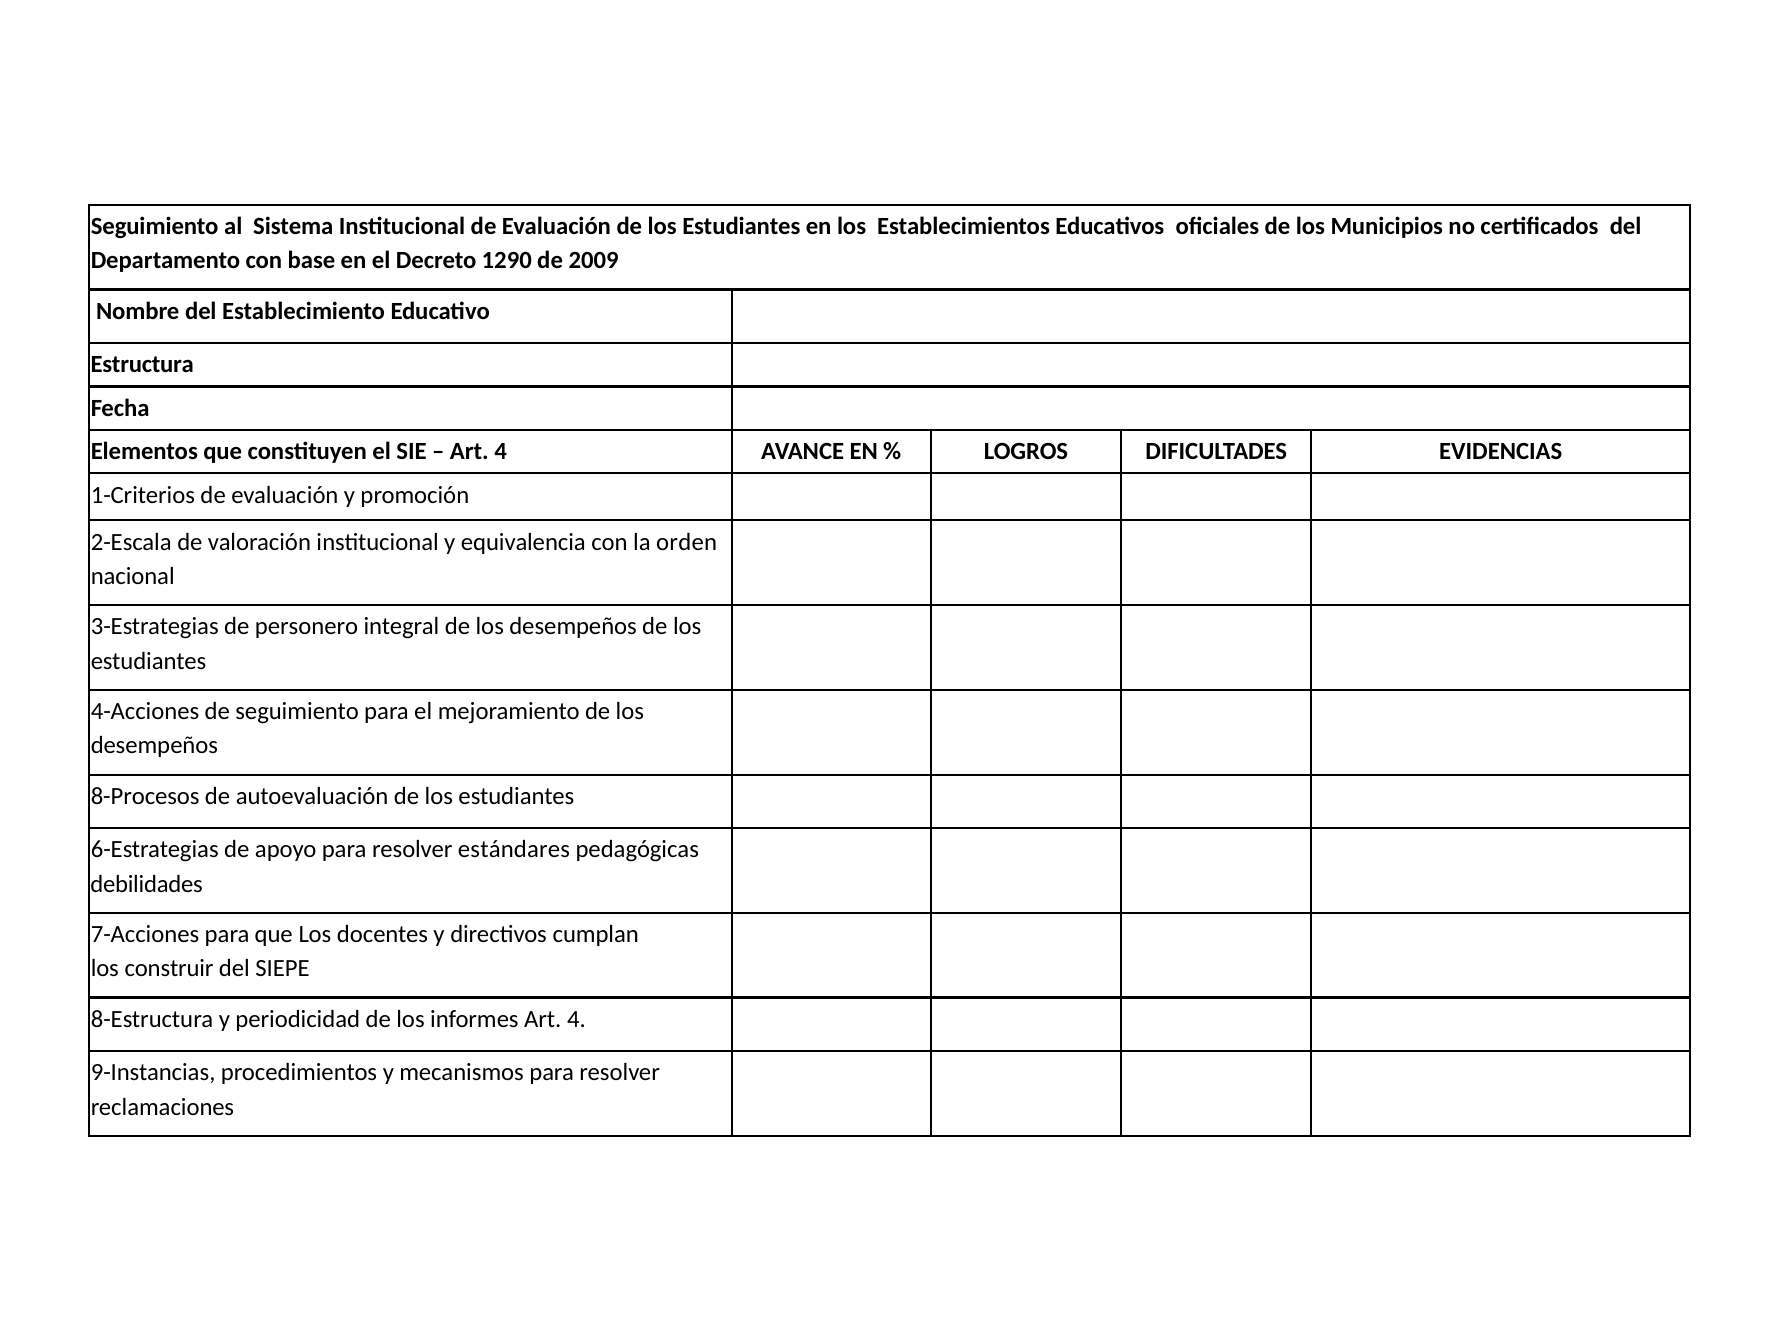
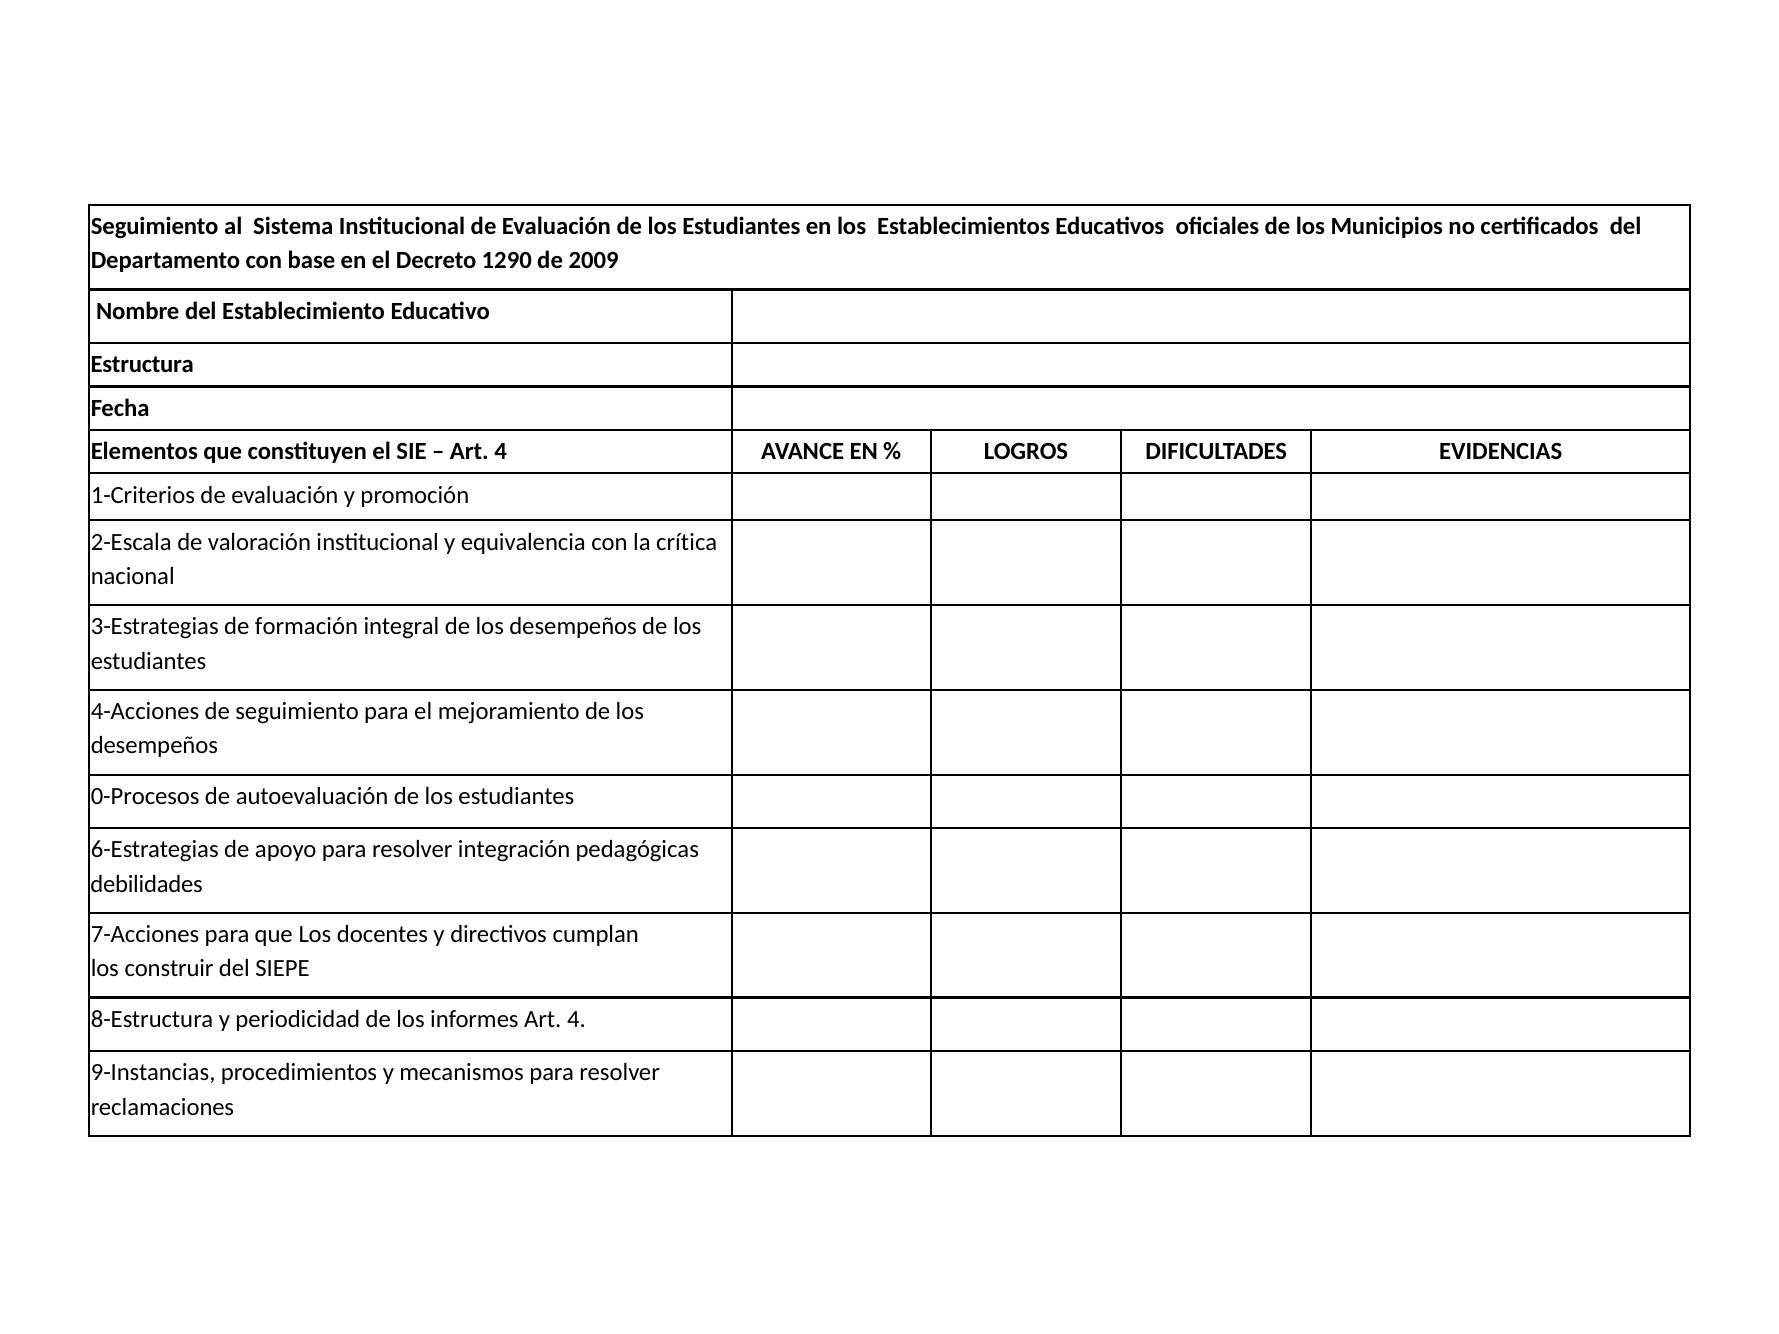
orden: orden -> crítica (687, 542)
personero: personero -> formación (306, 627)
8-Procesos: 8-Procesos -> 0-Procesos (145, 796)
estándares: estándares -> integración (514, 850)
